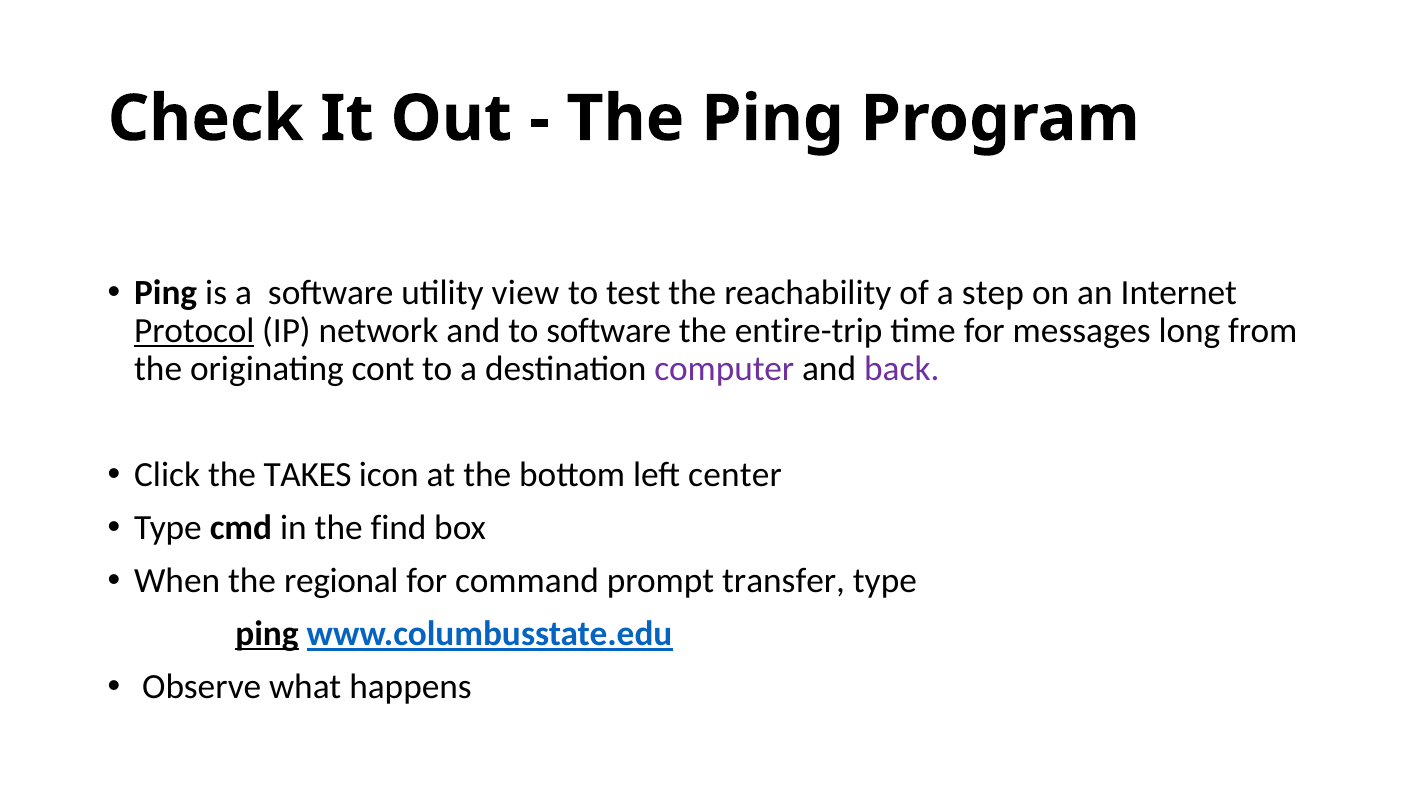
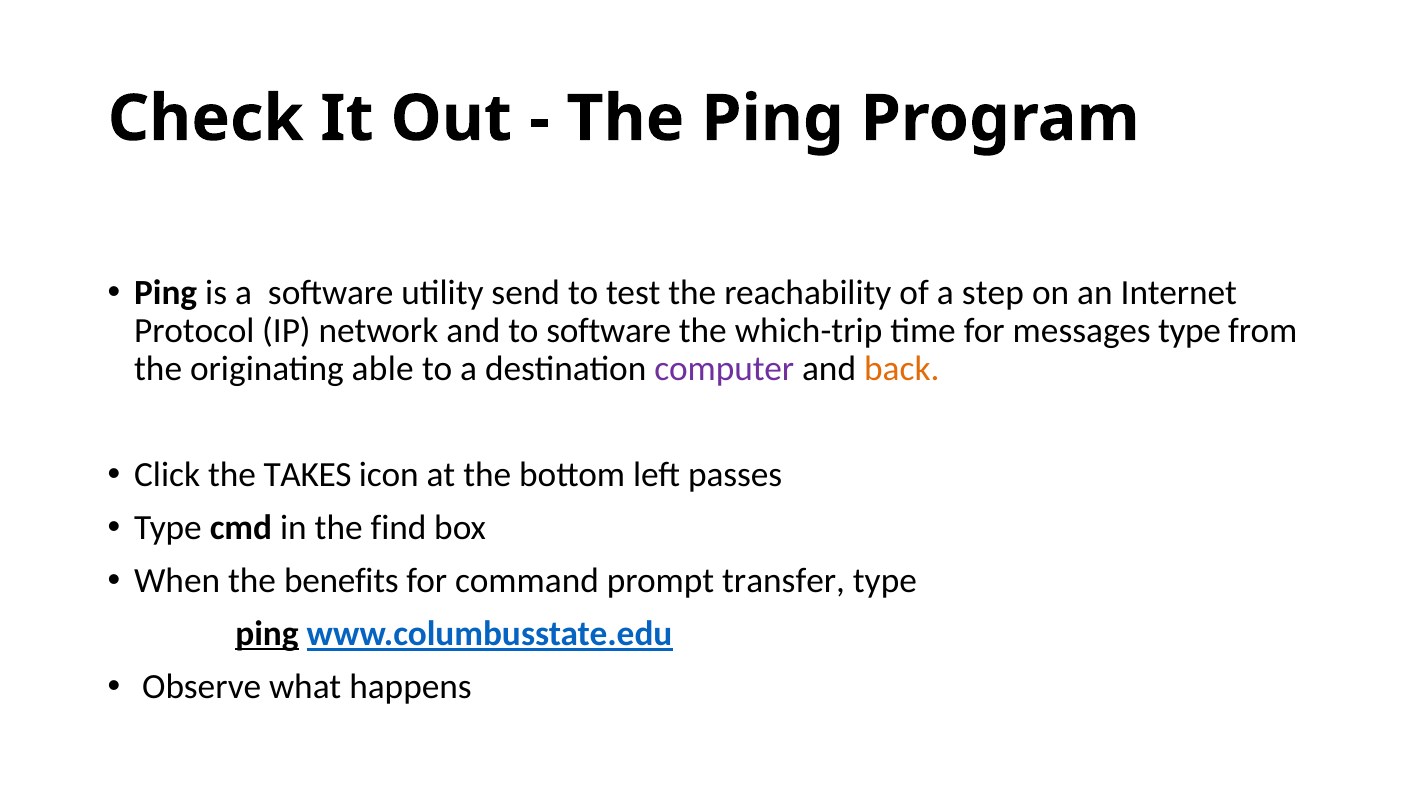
view: view -> send (526, 293)
Protocol underline: present -> none (194, 331)
entire-trip: entire-trip -> which-trip (809, 331)
messages long: long -> type (1190, 331)
cont: cont -> able (383, 369)
back colour: purple -> orange (902, 369)
center: center -> passes (735, 475)
regional: regional -> benefits (341, 581)
